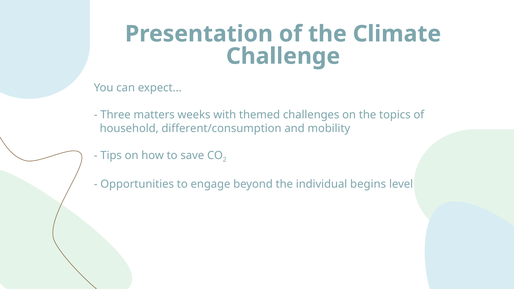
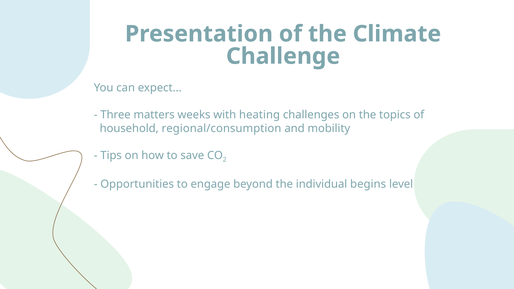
themed: themed -> heating (260, 115)
different/consumption: different/consumption -> regional/consumption (221, 128)
